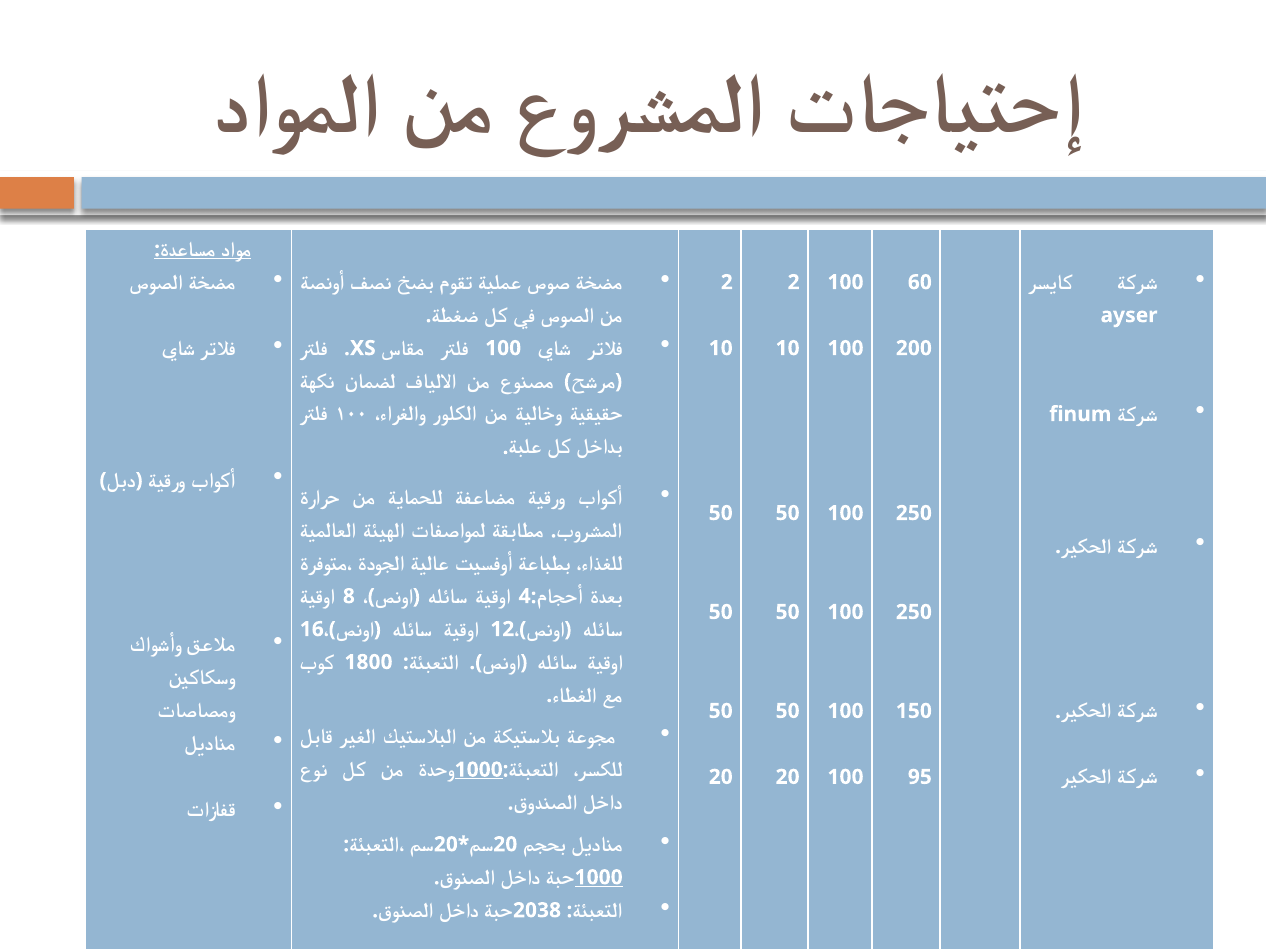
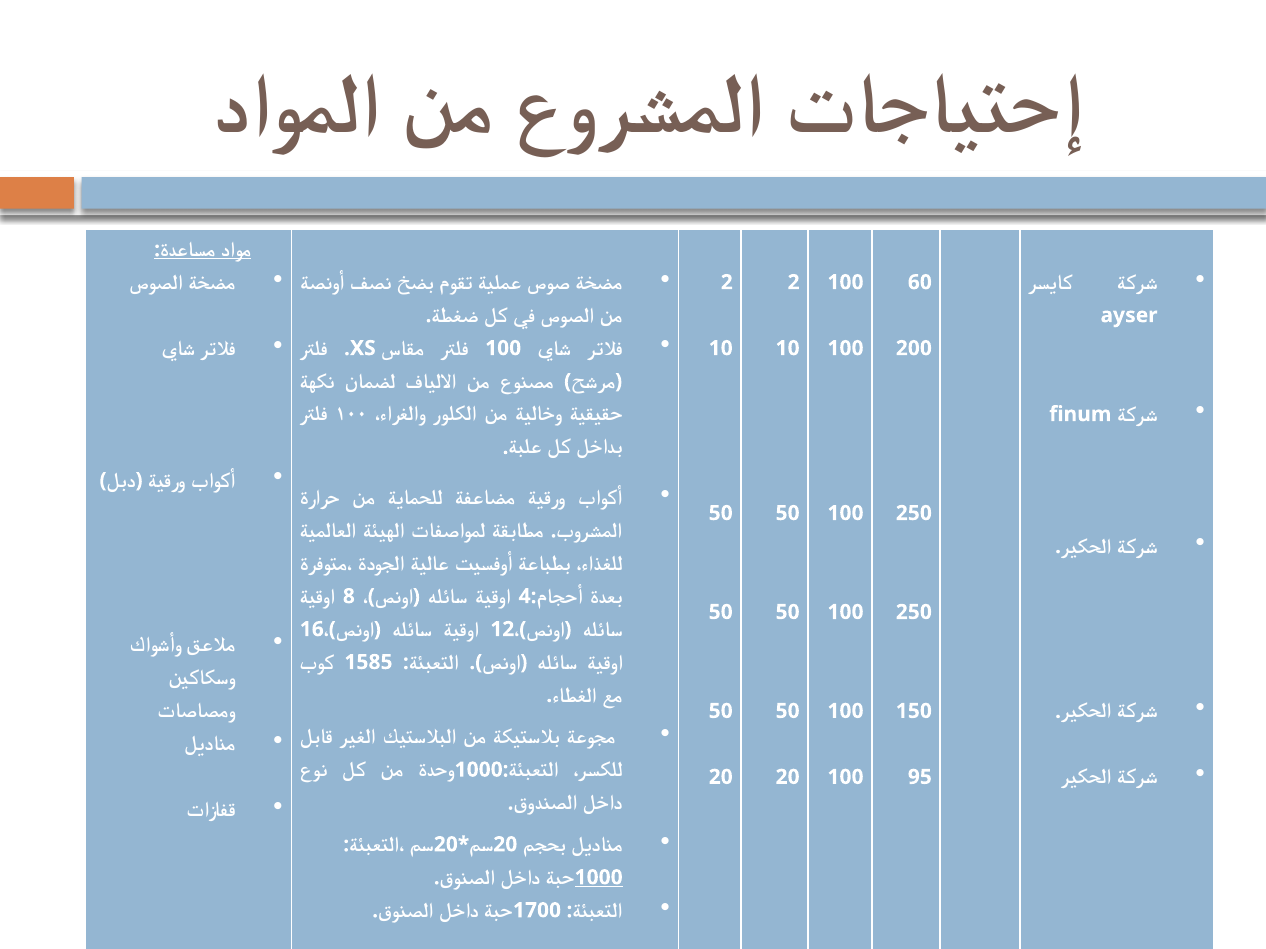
1800: 1800 -> 1585 (368, 662)
1000 underline: present -> none (479, 770)
2038: 2038 -> 1700 (537, 911)
